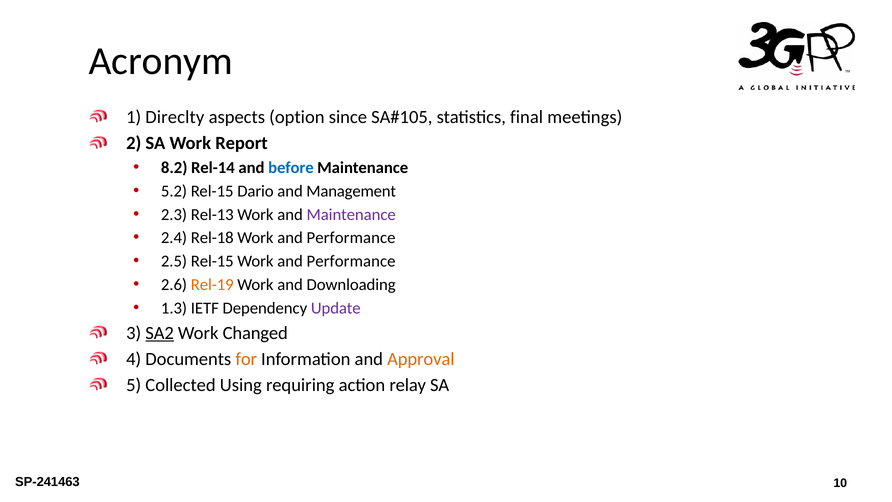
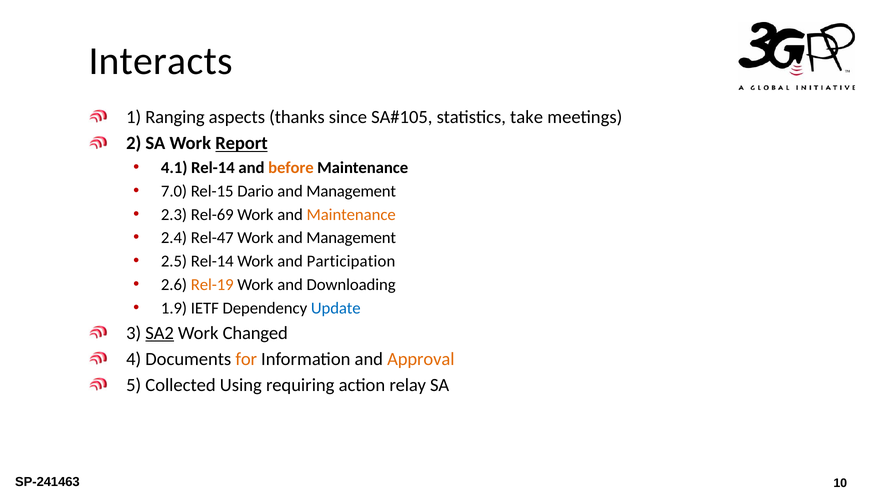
Acronym: Acronym -> Interacts (161, 61)
Direclty: Direclty -> Ranging (175, 117)
option: option -> thanks (297, 117)
final: final -> take (527, 117)
Report underline: none -> present (242, 143)
8.2: 8.2 -> 4.1 (174, 168)
before colour: blue -> orange (291, 168)
5.2: 5.2 -> 7.0 (174, 191)
Rel-13: Rel-13 -> Rel-69 (212, 214)
Maintenance colour: purple -> orange (351, 214)
Rel-18: Rel-18 -> Rel-47 (212, 238)
Performance: Performance -> Management (351, 238)
2.5 Rel-15: Rel-15 -> Rel-14 (212, 261)
Performance: Performance -> Participation (351, 261)
1.3: 1.3 -> 1.9 (174, 308)
Update colour: purple -> blue (336, 308)
